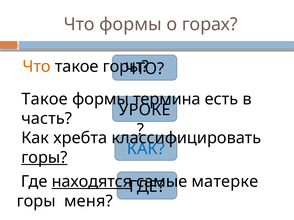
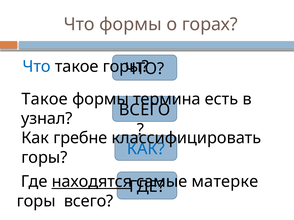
Что colour: orange -> blue (37, 67)
УРОКЕ: УРОКЕ -> ВСЕГО (145, 110)
часть: часть -> узнал (47, 119)
хребта: хребта -> гребне (80, 138)
горы underline: present -> none (44, 158)
горы меня: меня -> всего (89, 202)
